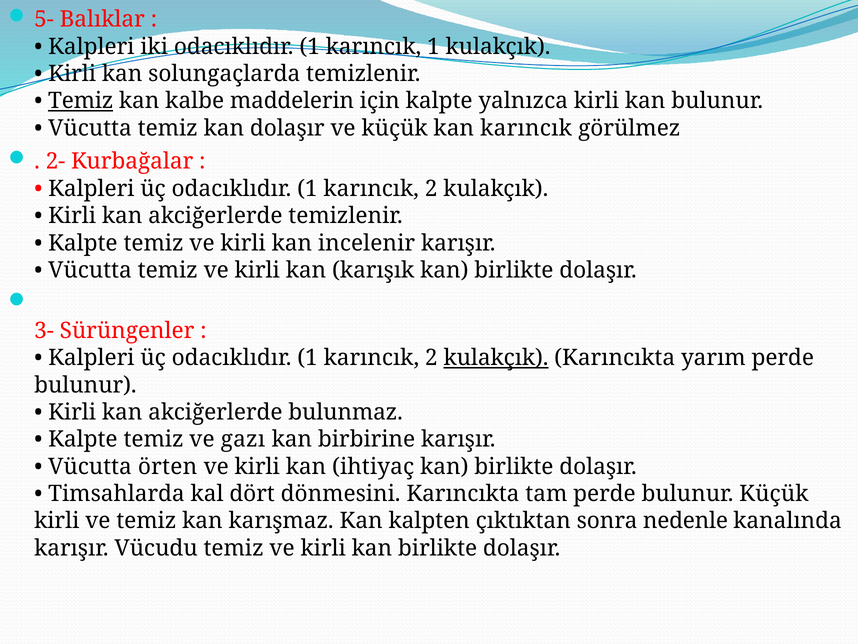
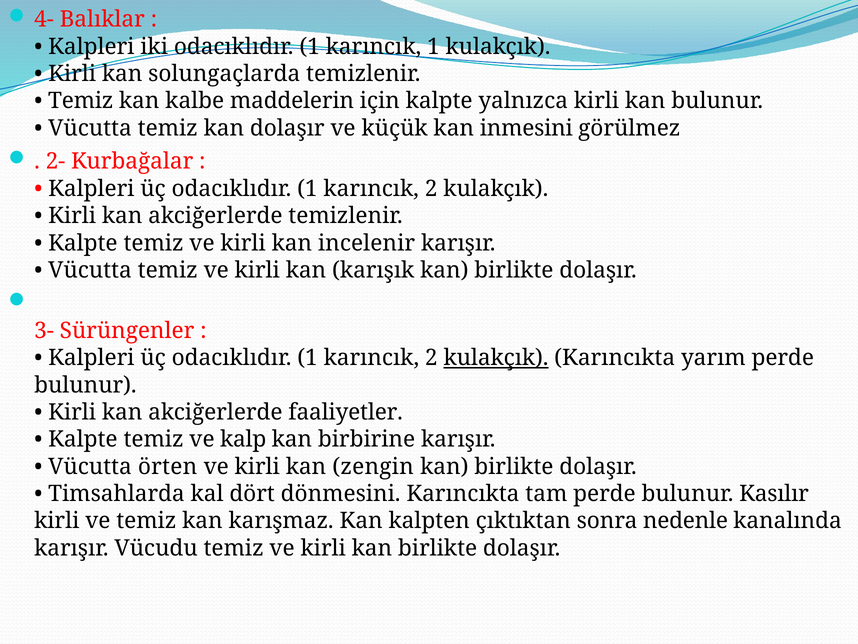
5-: 5- -> 4- (44, 19)
Temiz underline: present -> none (81, 101)
kan karıncık: karıncık -> inmesini (526, 128)
bulunmaz: bulunmaz -> faaliyetler (346, 412)
gazı: gazı -> kalp (243, 439)
ihtiyaç: ihtiyaç -> zengin (373, 466)
bulunur Küçük: Küçük -> Kasılır (774, 493)
